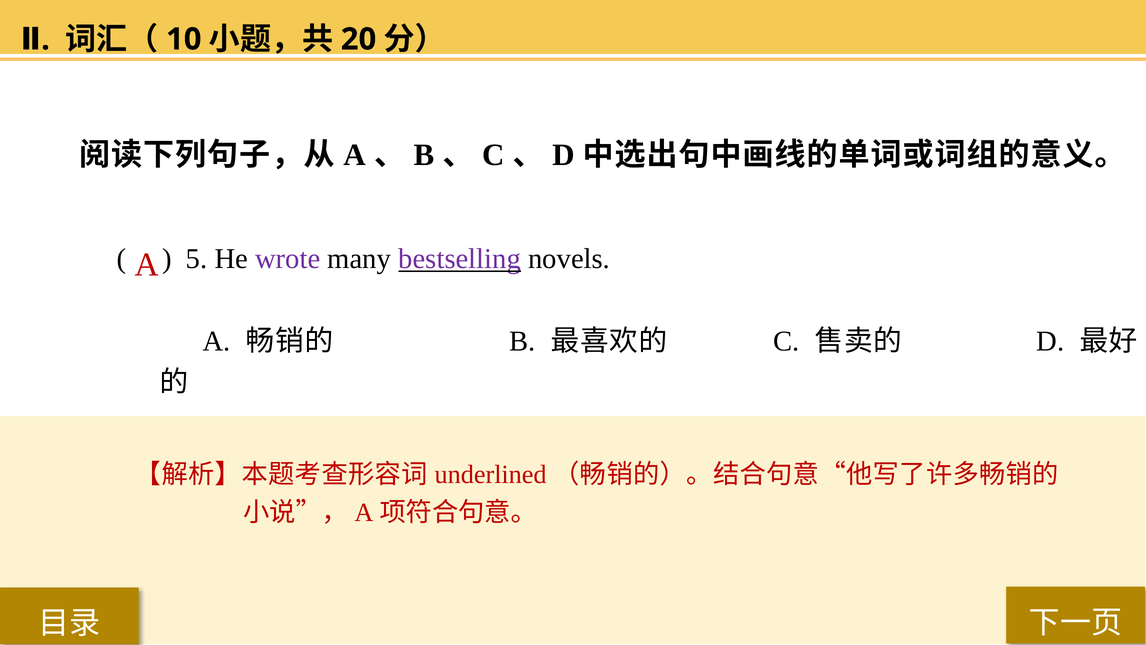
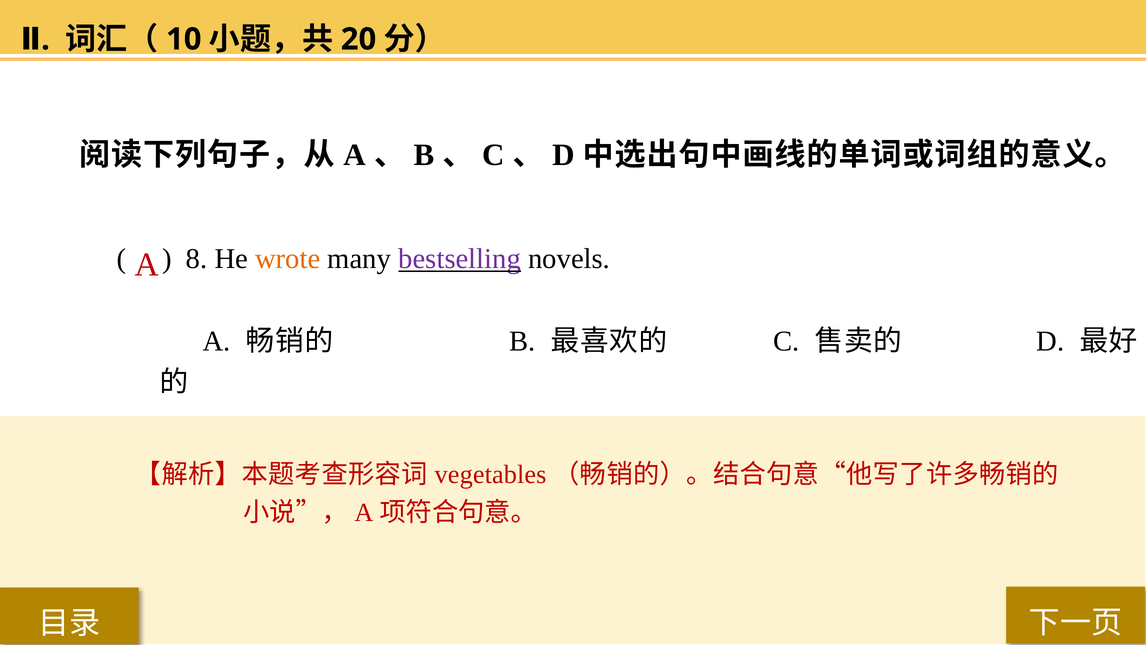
5: 5 -> 8 (197, 258)
wrote colour: purple -> orange (288, 258)
underlined: underlined -> vegetables (491, 474)
